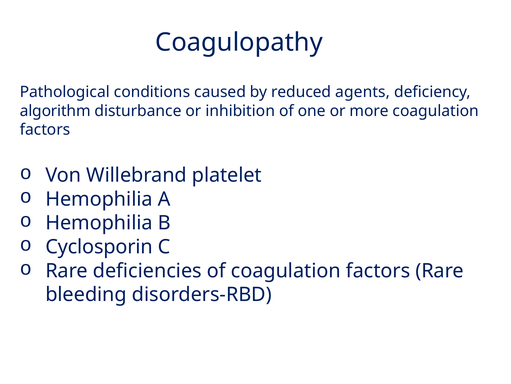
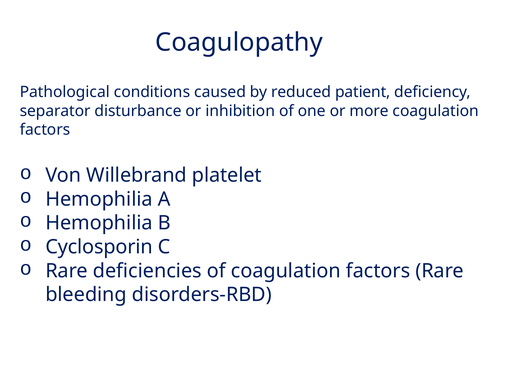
agents: agents -> patient (363, 92)
algorithm: algorithm -> separator (55, 111)
